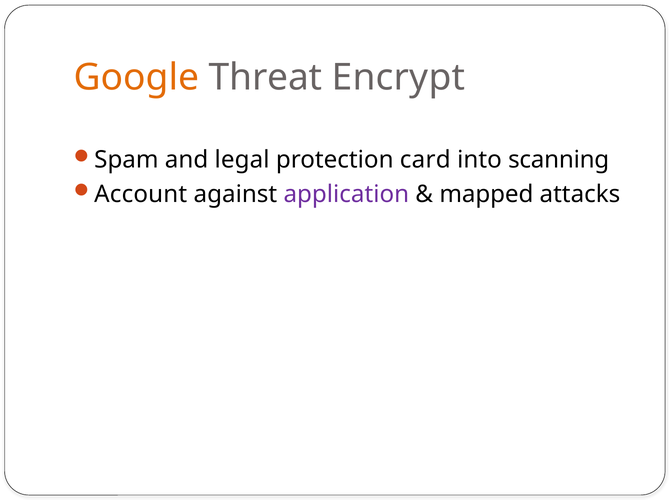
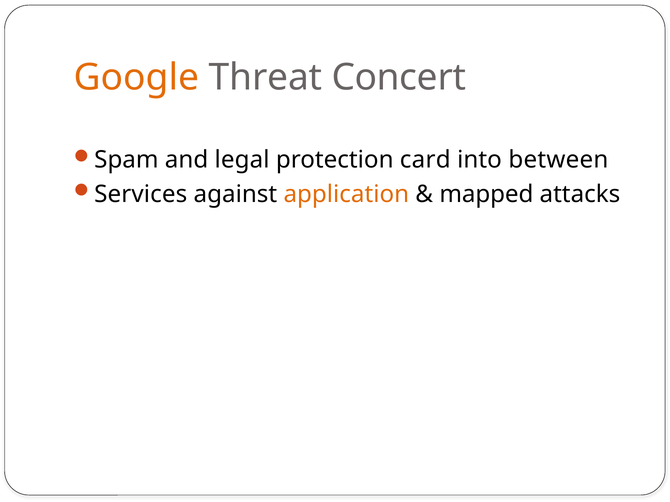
Encrypt: Encrypt -> Concert (399, 77)
scanning: scanning -> between (558, 160)
Account: Account -> Services (141, 194)
application colour: purple -> orange (346, 194)
